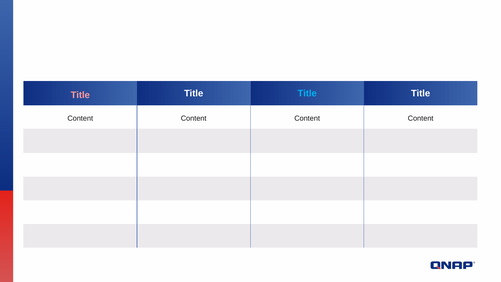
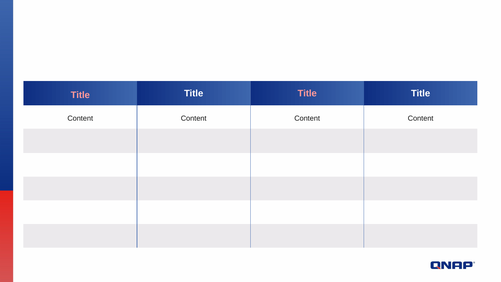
Title colour: light blue -> pink (307, 93)
